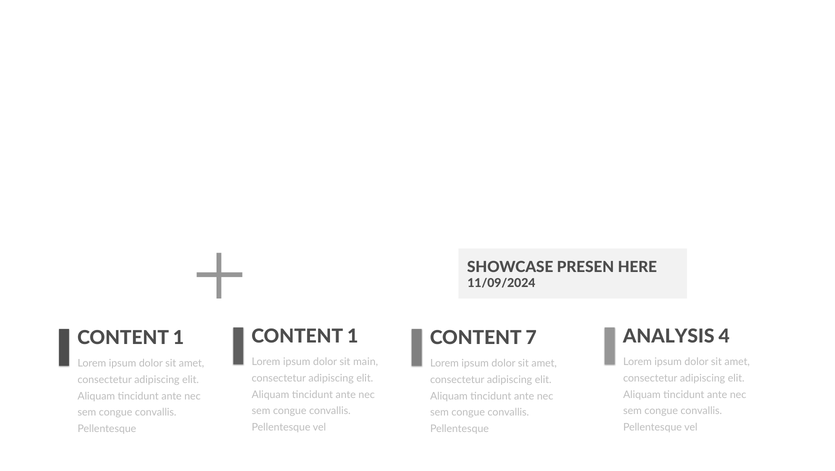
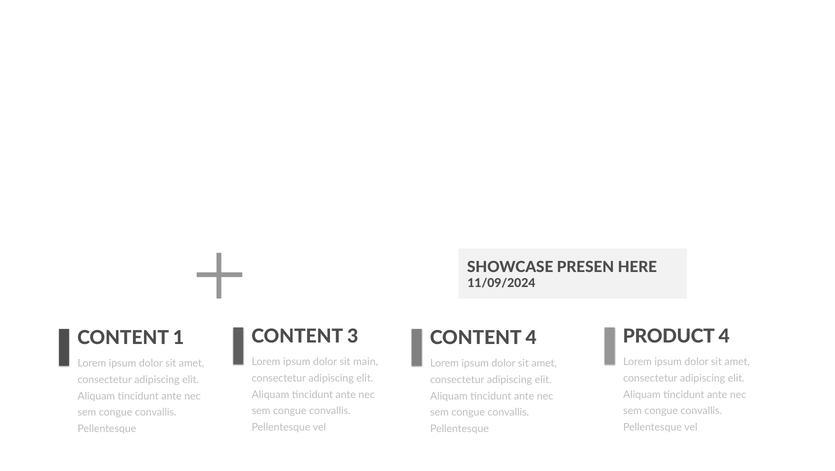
1: 1 -> 3 (353, 336)
ANALYSIS: ANALYSIS -> PRODUCT (669, 336)
CONTENT 7: 7 -> 4 (531, 338)
